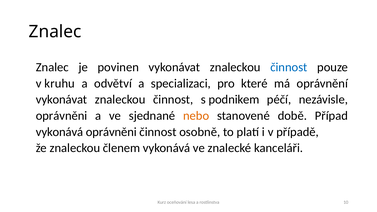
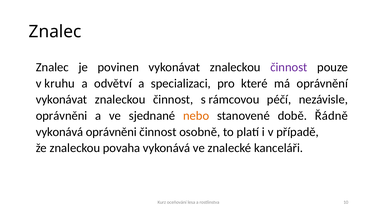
činnost colour: blue -> purple (289, 67)
podnikem: podnikem -> rámcovou (234, 100)
Případ: Případ -> Řádně (331, 116)
členem: členem -> povaha (122, 148)
